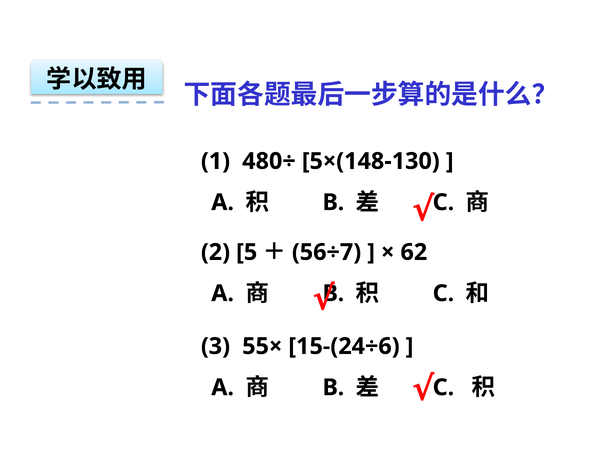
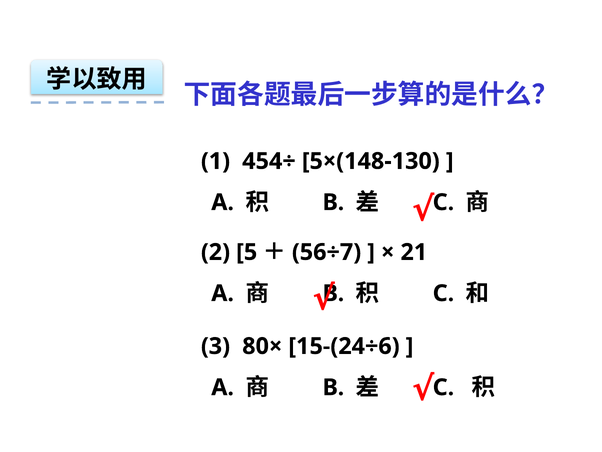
480÷: 480÷ -> 454÷ (269, 161)
62: 62 -> 21 (414, 252)
55×: 55× -> 80× (262, 346)
